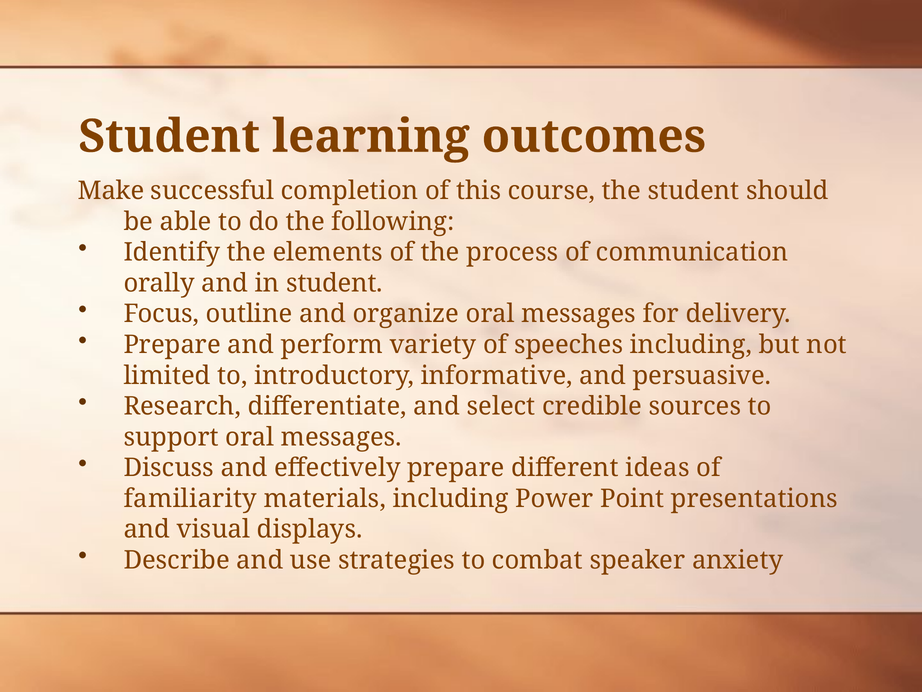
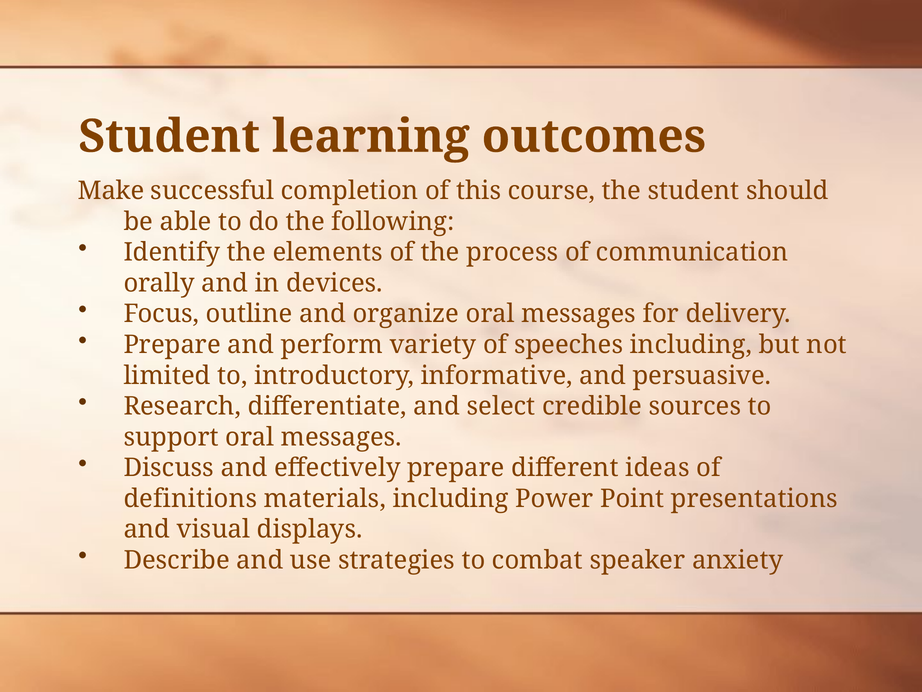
in student: student -> devices (334, 283)
familiarity: familiarity -> definitions (190, 498)
